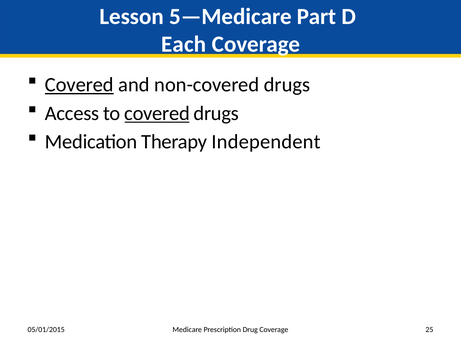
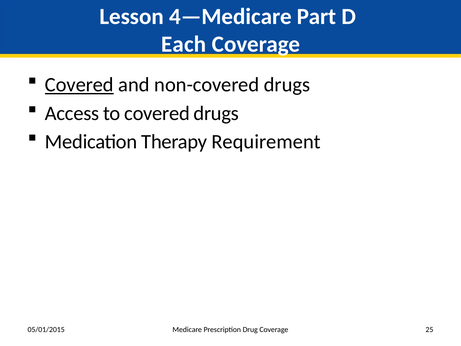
5—Medicare: 5—Medicare -> 4—Medicare (230, 17)
covered underline: present -> none (157, 113)
Independent: Independent -> Requirement (266, 142)
